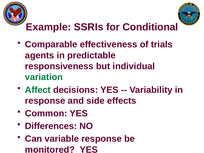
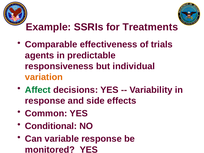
Conditional: Conditional -> Treatments (150, 27)
variation colour: green -> orange (44, 77)
Differences: Differences -> Conditional (51, 126)
